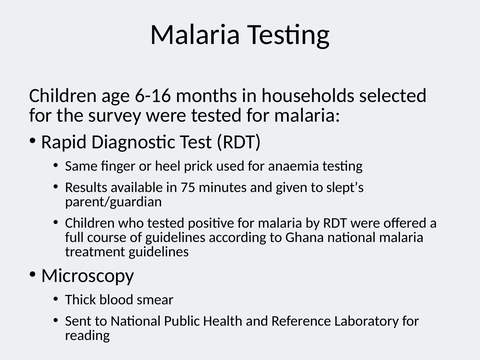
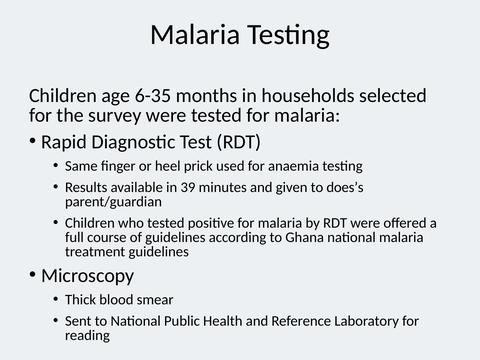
6-16: 6-16 -> 6-35 (153, 96)
75: 75 -> 39 (188, 187)
slept’s: slept’s -> does’s (345, 187)
